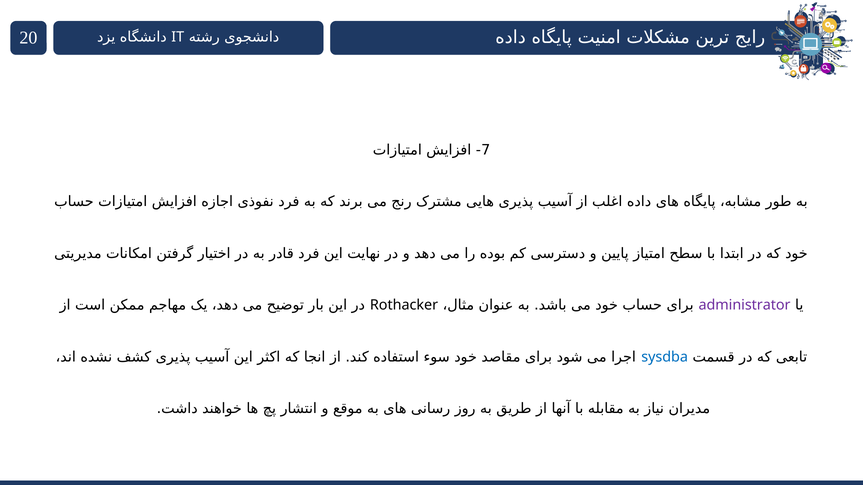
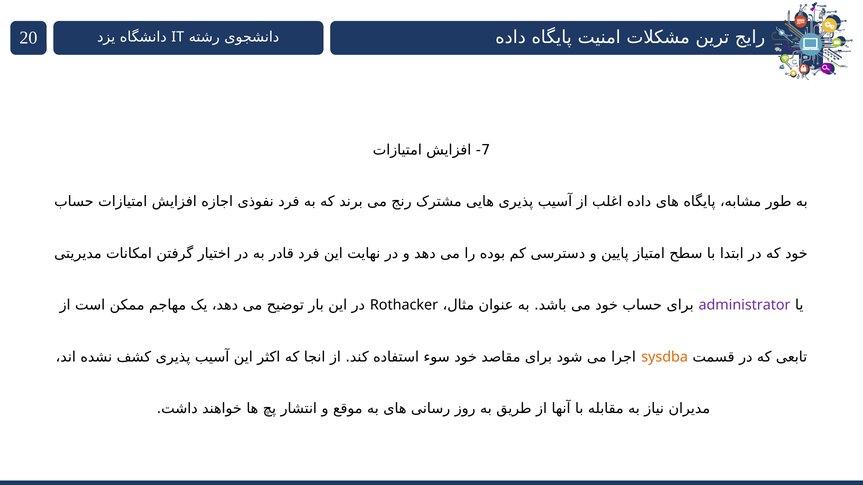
sysdba colour: blue -> orange (665, 357)
